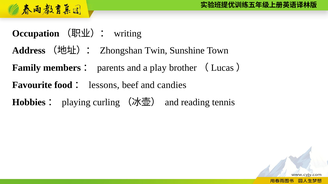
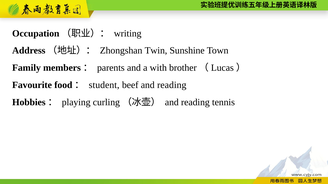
play: play -> with (158, 68)
lessons: lessons -> student (104, 85)
beef and candies: candies -> reading (172, 85)
